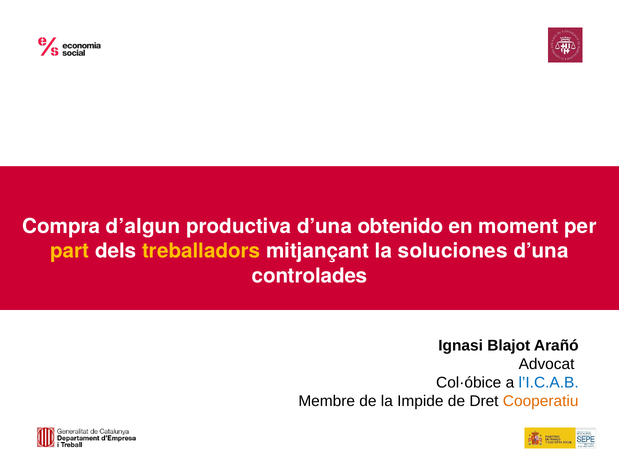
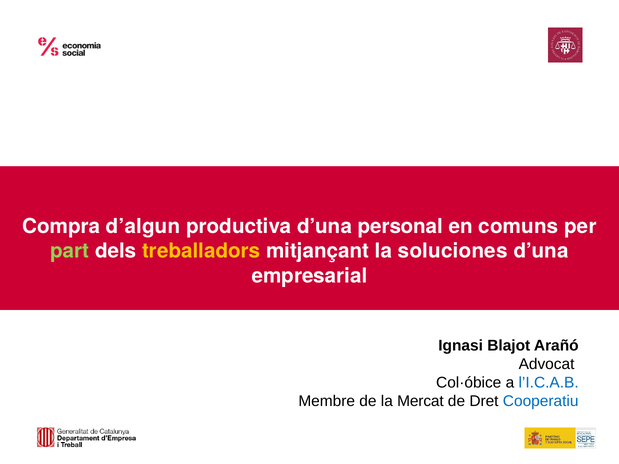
obtenido: obtenido -> personal (400, 226)
moment: moment -> comuns (518, 226)
part colour: yellow -> light green (70, 251)
controlades: controlades -> empresarial (309, 276)
Impide: Impide -> Mercat (420, 401)
Cooperatiu colour: orange -> blue (541, 401)
